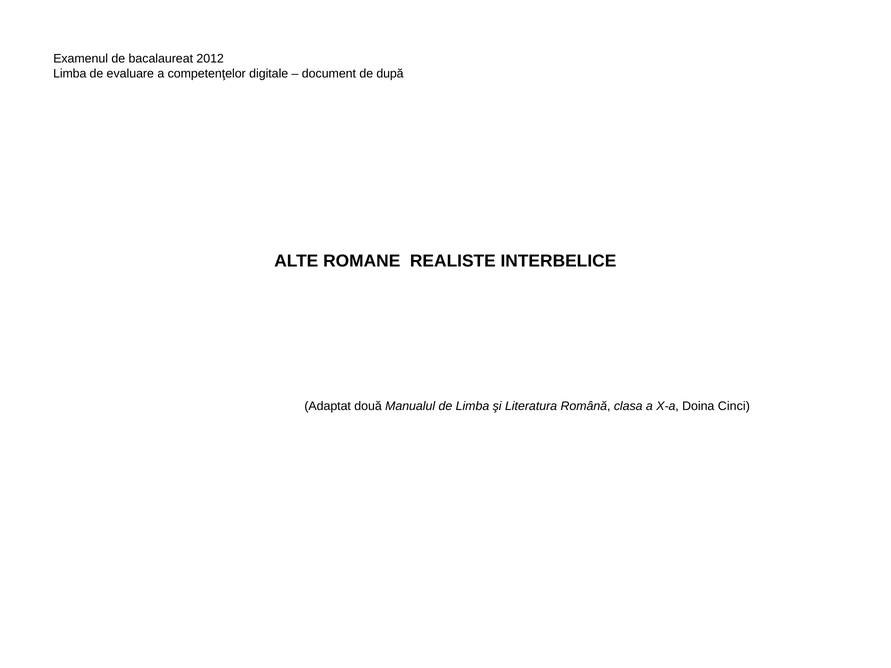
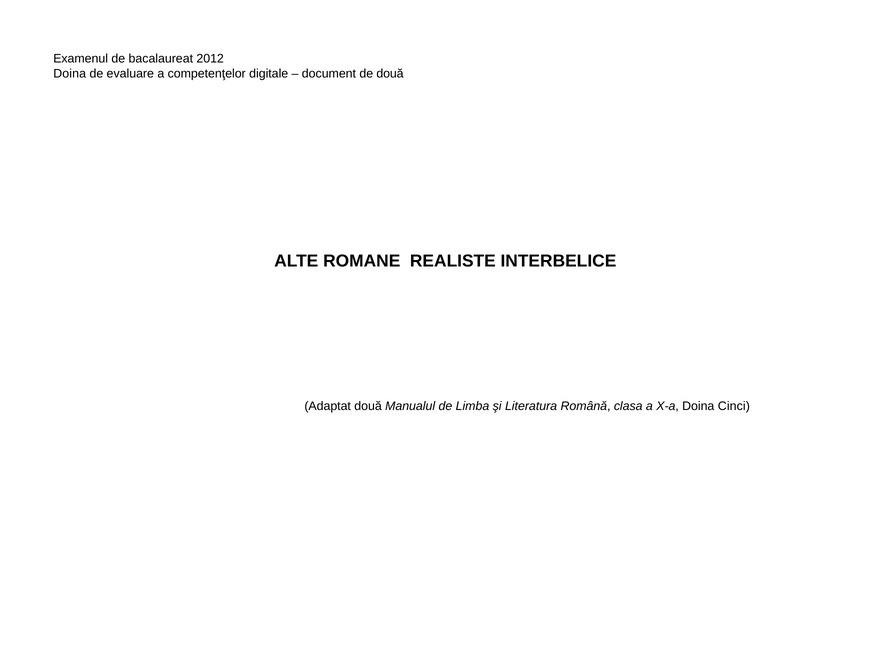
Limba: Limba -> Doina (70, 74)
de după: după -> două (390, 74)
